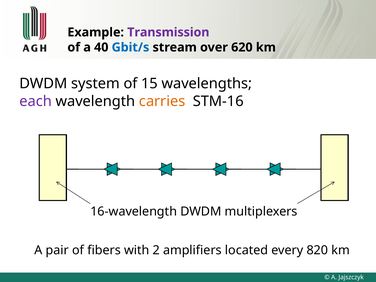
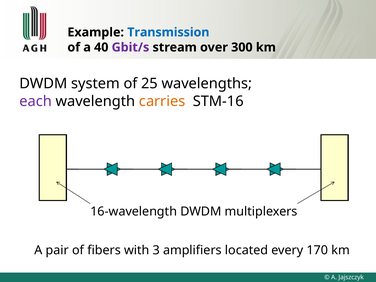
Transmission colour: purple -> blue (168, 32)
Gbit/s colour: blue -> purple (130, 47)
620: 620 -> 300 (242, 47)
15: 15 -> 25 (150, 84)
2: 2 -> 3 (156, 250)
820: 820 -> 170 (317, 250)
